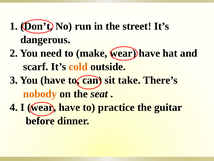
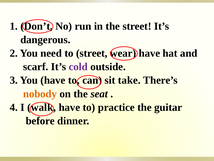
to make: make -> street (92, 53)
cold colour: orange -> purple (78, 67)
I wear: wear -> walk (42, 107)
